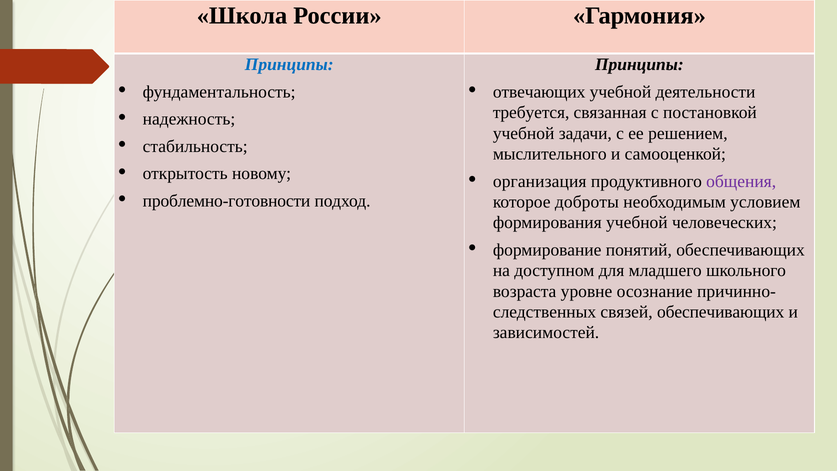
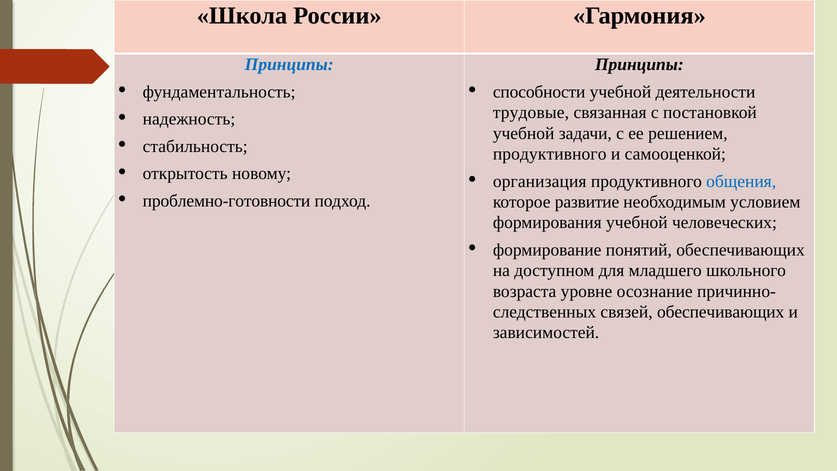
отвечающих: отвечающих -> способности (539, 92)
требуется: требуется -> трудовые (531, 113)
мыслительного: мыслительного -> продуктивного (550, 154)
общения colour: purple -> blue (741, 181)
доброты: доброты -> развитие (587, 202)
